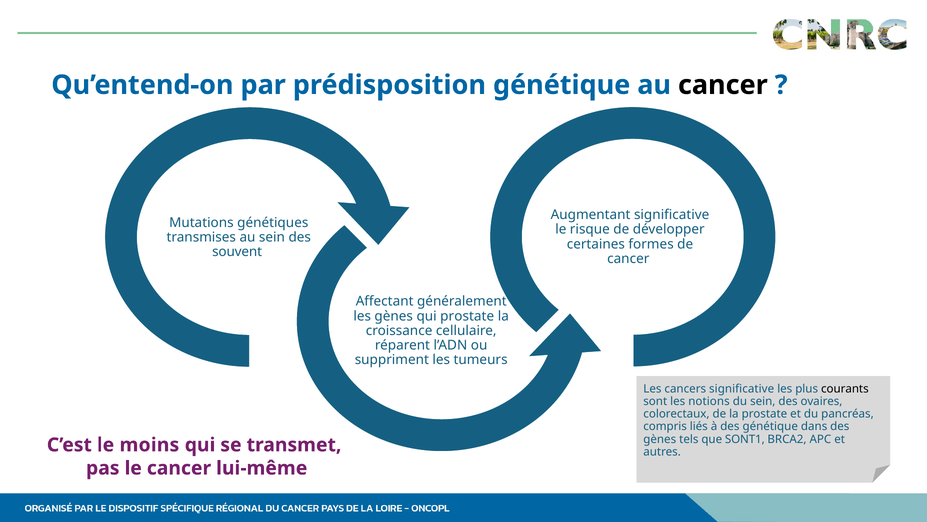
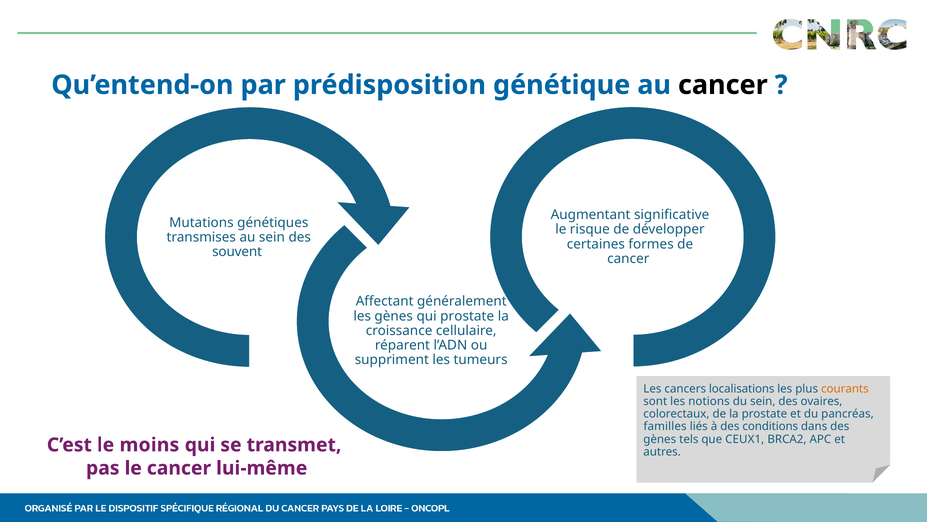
cancers significative: significative -> localisations (742, 389)
courants colour: black -> orange (845, 389)
compris: compris -> familles (665, 426)
des génétique: génétique -> conditions (770, 426)
SONT1: SONT1 -> CEUX1 (745, 439)
